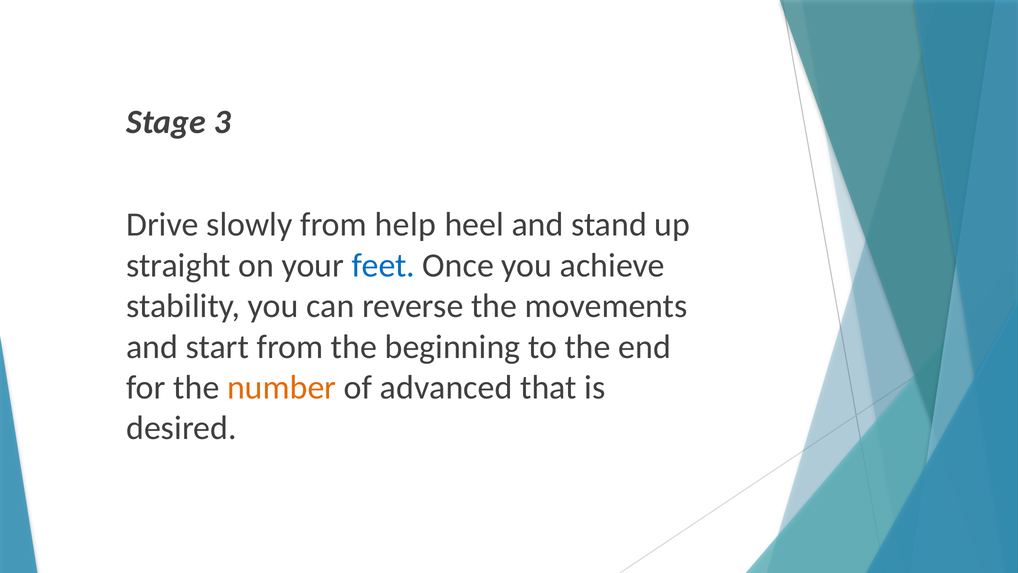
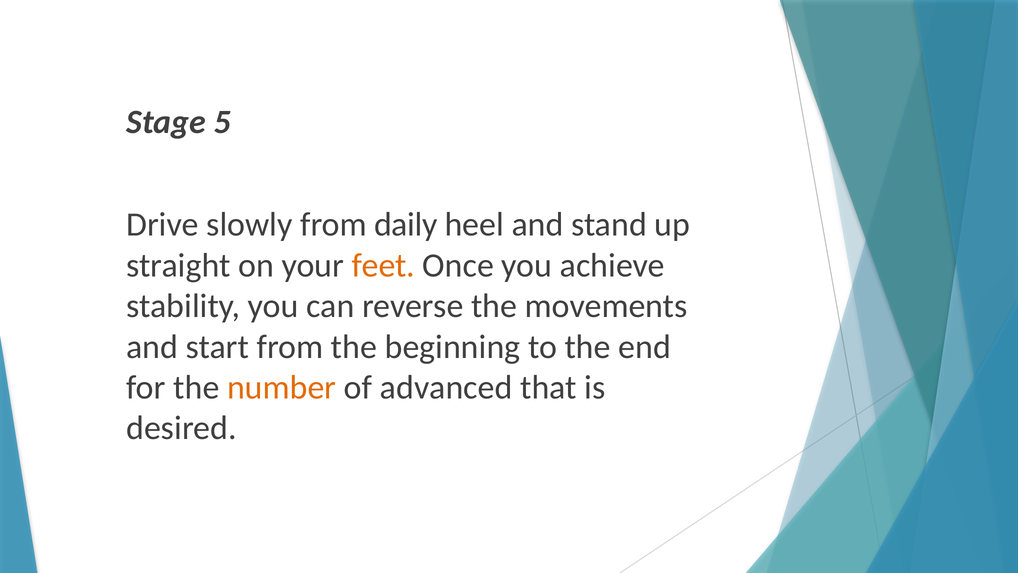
3: 3 -> 5 (222, 122)
help: help -> daily (406, 224)
feet colour: blue -> orange (383, 265)
